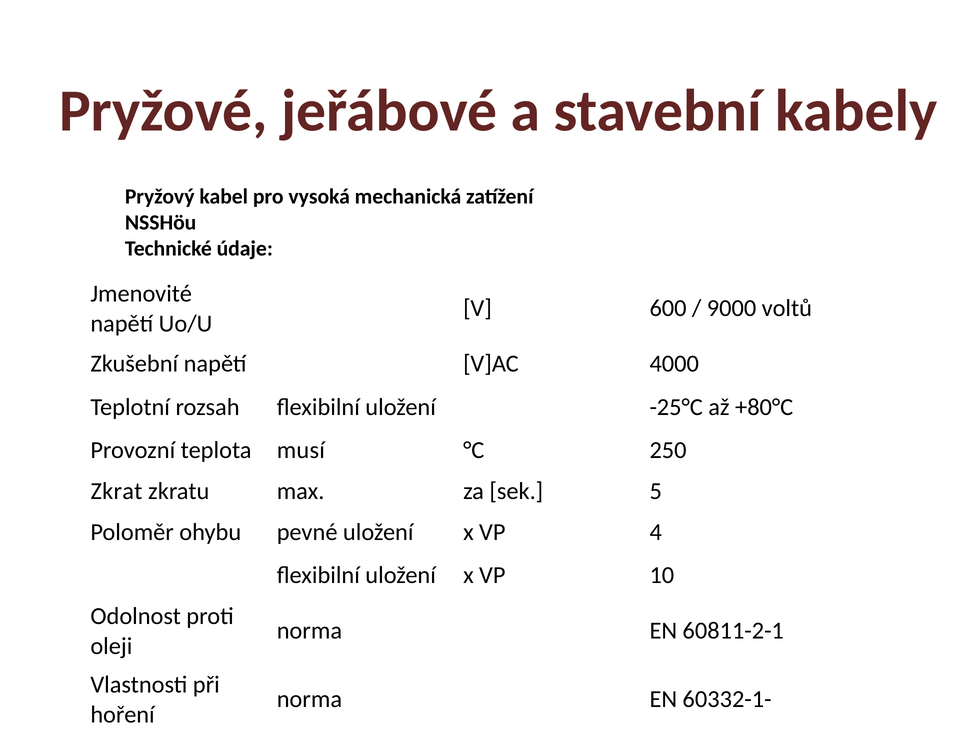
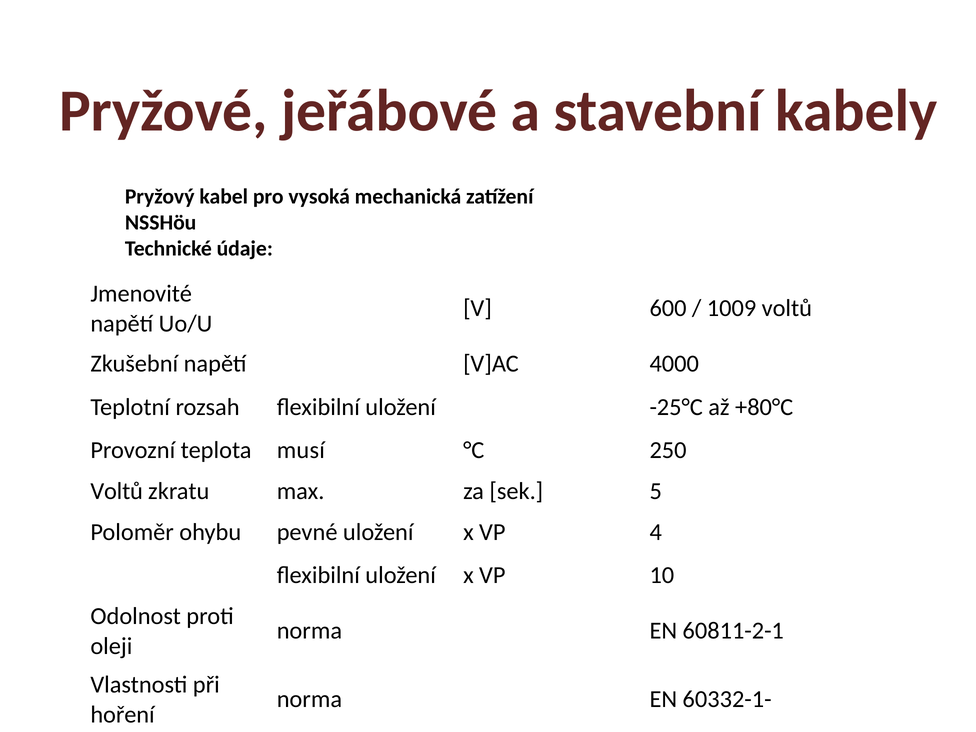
9000: 9000 -> 1009 (732, 308)
Zkrat: Zkrat -> Voltů (117, 491)
